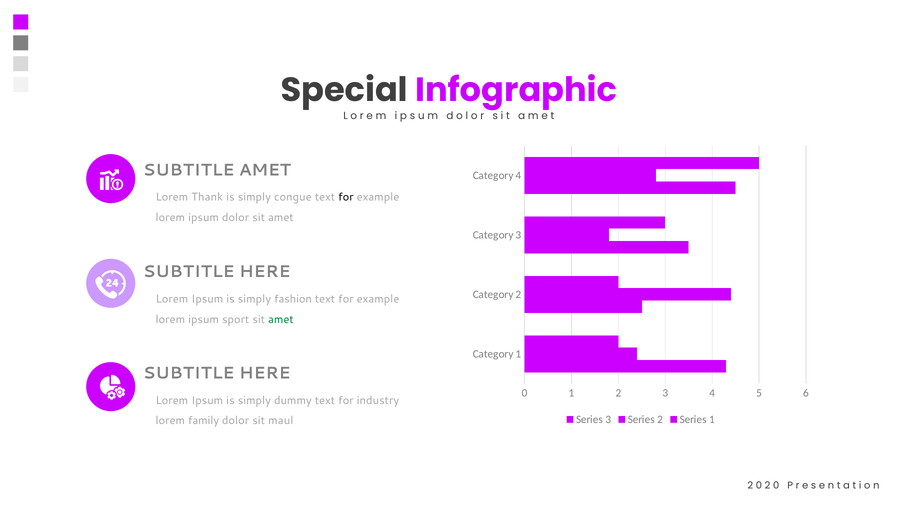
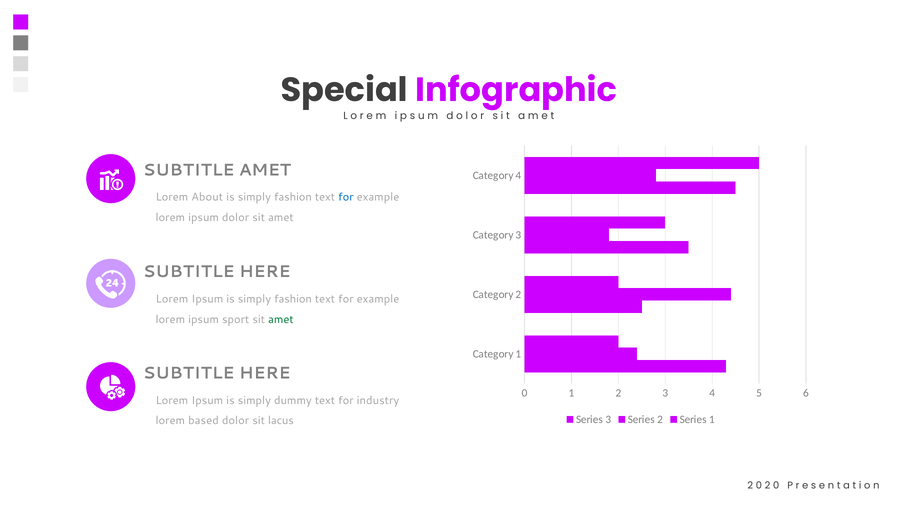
Thank: Thank -> About (207, 197)
congue: congue -> fashion (293, 197)
for colour: black -> blue (346, 197)
family: family -> based (204, 421)
maul: maul -> lacus (281, 421)
